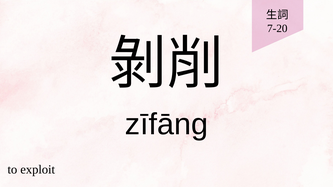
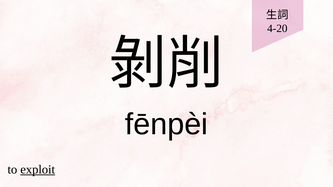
7-20: 7-20 -> 4-20 (277, 28)
zīfāng: zīfāng -> fēnpèi (166, 124)
exploit underline: none -> present (38, 170)
